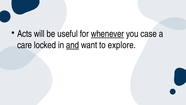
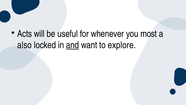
whenever underline: present -> none (107, 34)
case: case -> most (149, 34)
care: care -> also (24, 45)
